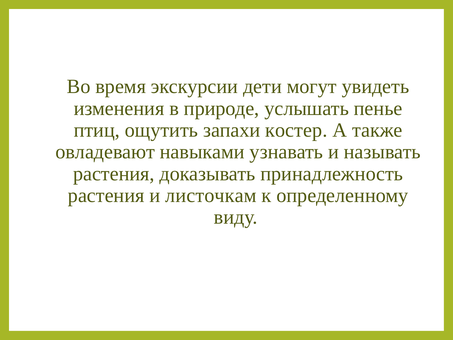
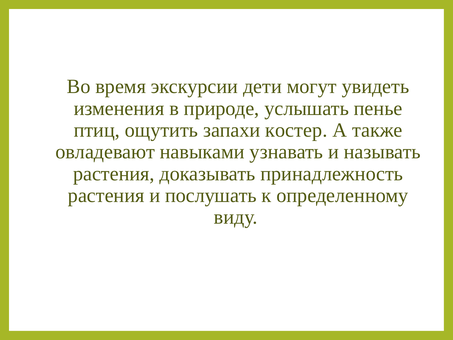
листочкам: листочкам -> послушать (211, 195)
